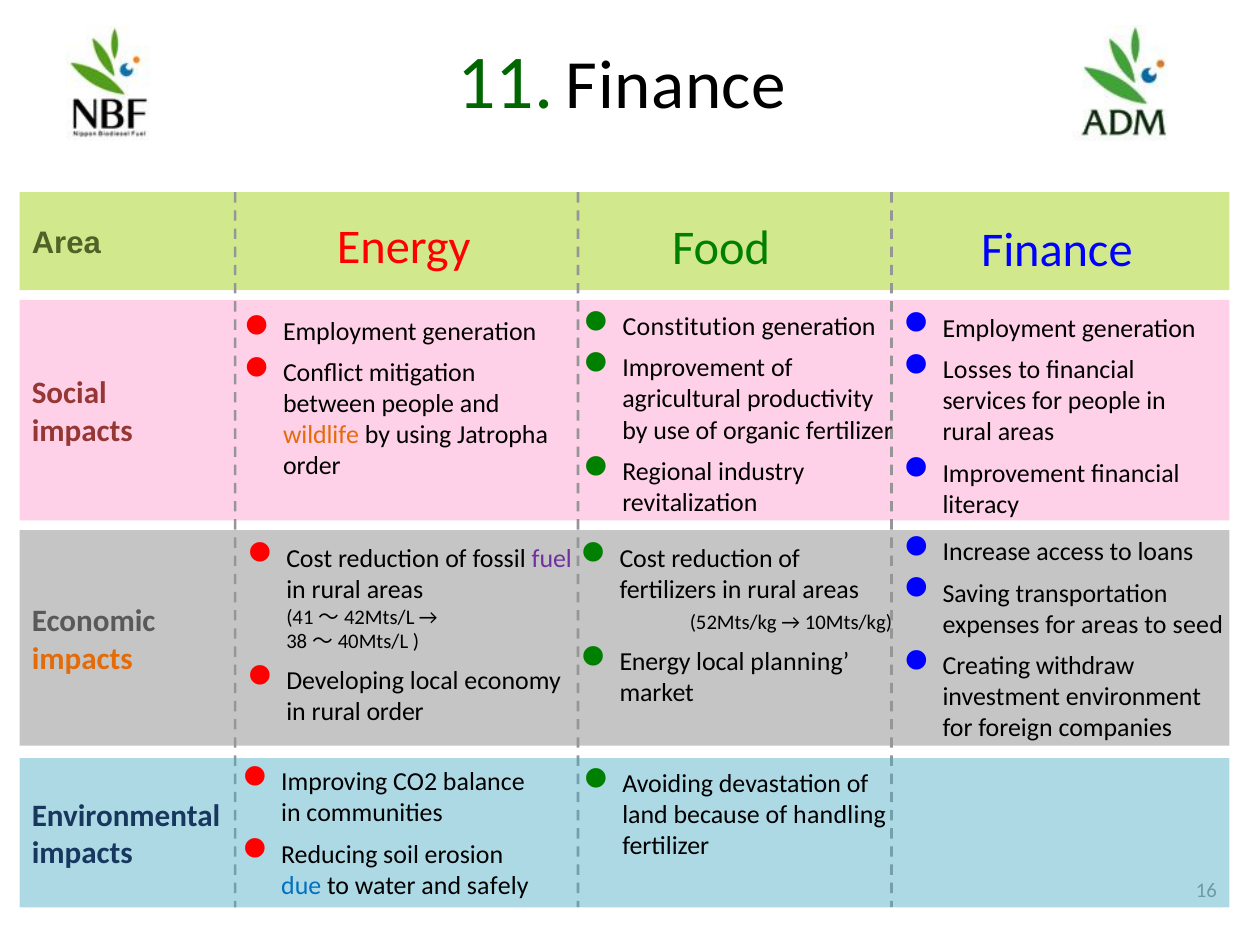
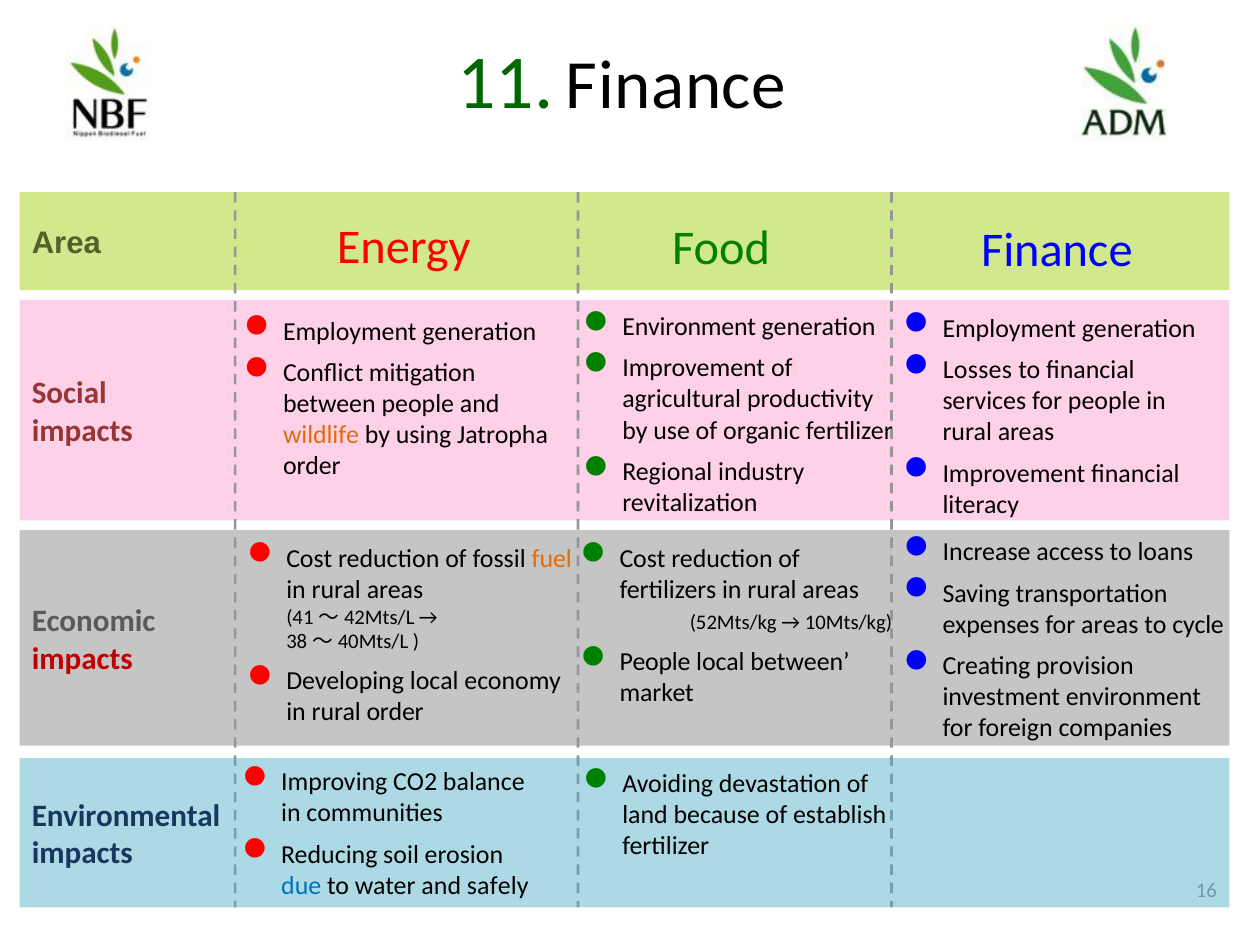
Constitution: Constitution -> Environment (689, 327)
fuel colour: purple -> orange (552, 558)
seed: seed -> cycle (1198, 625)
Energy: Energy -> People (655, 662)
local planning: planning -> between (800, 662)
impacts colour: orange -> red (82, 659)
withdraw: withdraw -> provision (1085, 666)
handling: handling -> establish (840, 815)
